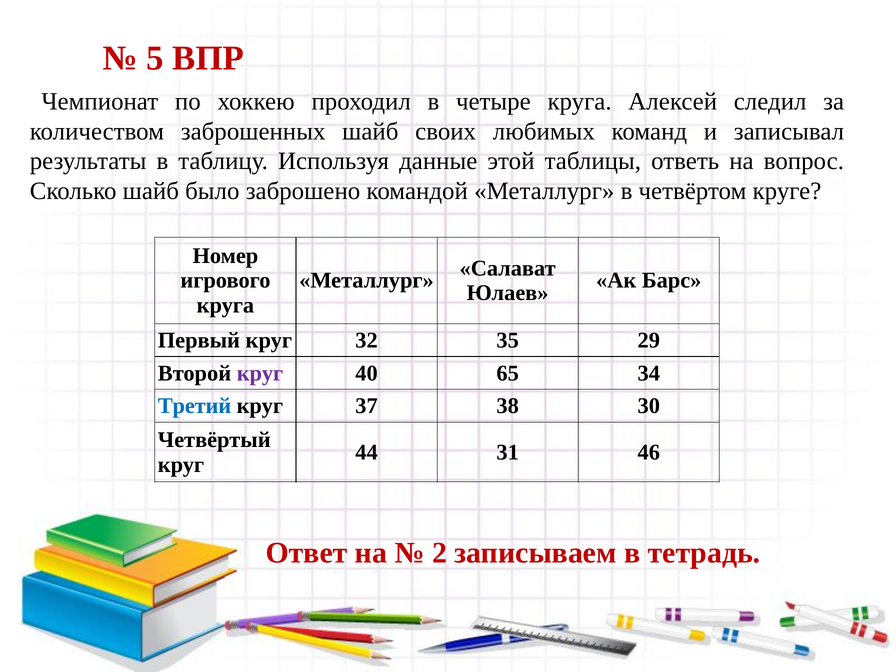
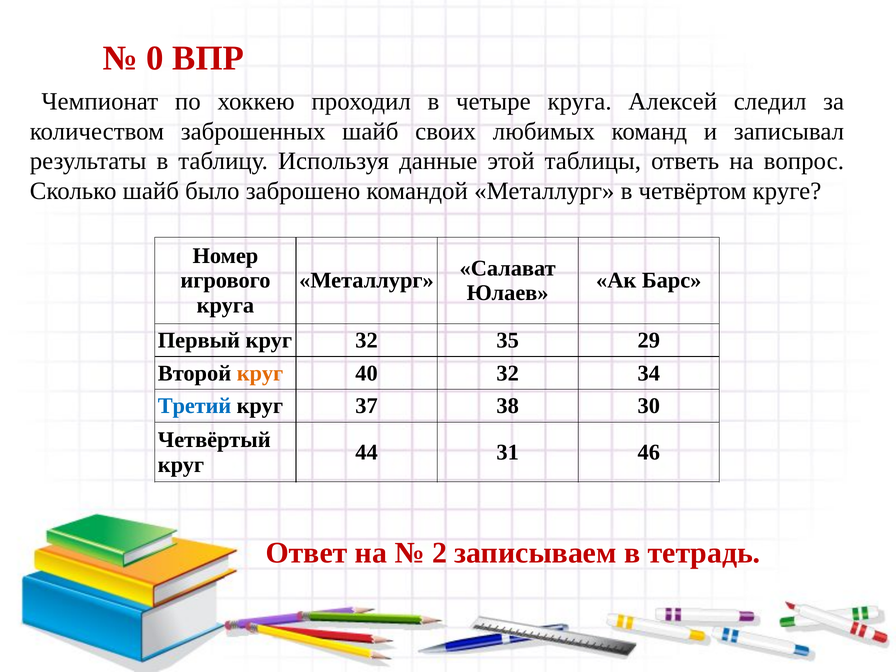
5: 5 -> 0 (155, 58)
круг colour: purple -> orange (260, 373)
40 65: 65 -> 32 (508, 373)
